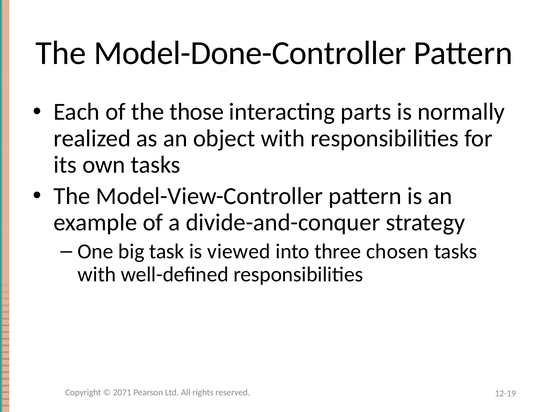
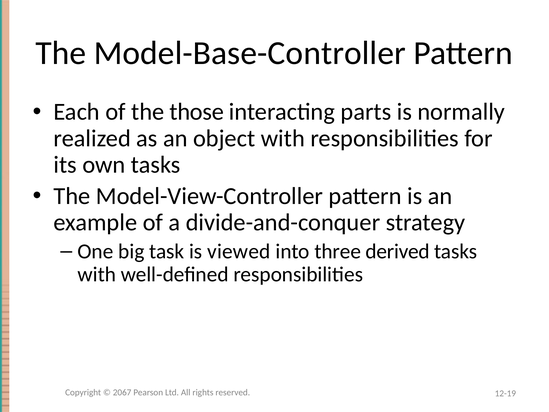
Model-Done-Controller: Model-Done-Controller -> Model-Base-Controller (250, 53)
chosen: chosen -> derived (398, 251)
2071: 2071 -> 2067 (122, 392)
